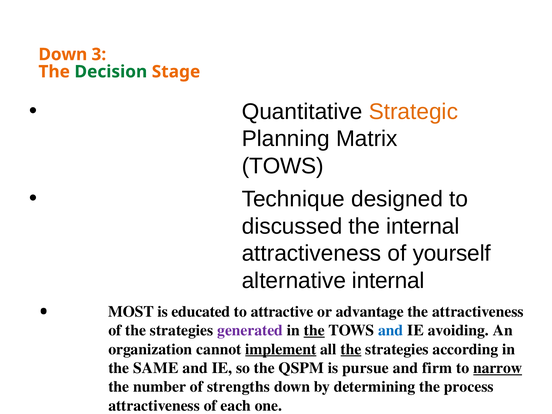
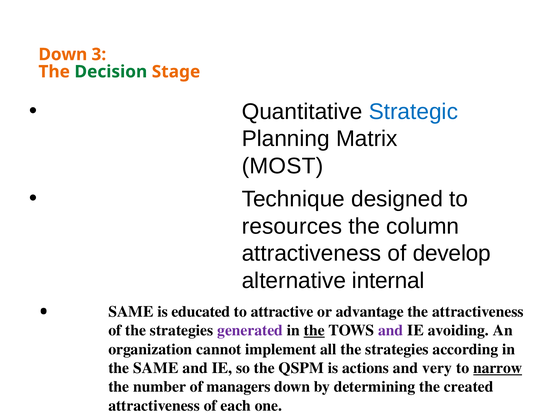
Strategic colour: orange -> blue (413, 112)
TOWS: TOWS -> MOST (283, 166)
discussed: discussed -> resources (292, 226)
the internal: internal -> column (423, 226)
yourself: yourself -> develop (452, 253)
MOST: MOST -> SAME (131, 312)
and colour: blue -> purple (391, 330)
implement underline: present -> none (281, 349)
the underline: present -> none (351, 349)
pursue: pursue -> actions (366, 368)
firm: firm -> very (437, 368)
strengths: strengths -> managers (239, 387)
process: process -> created (469, 387)
